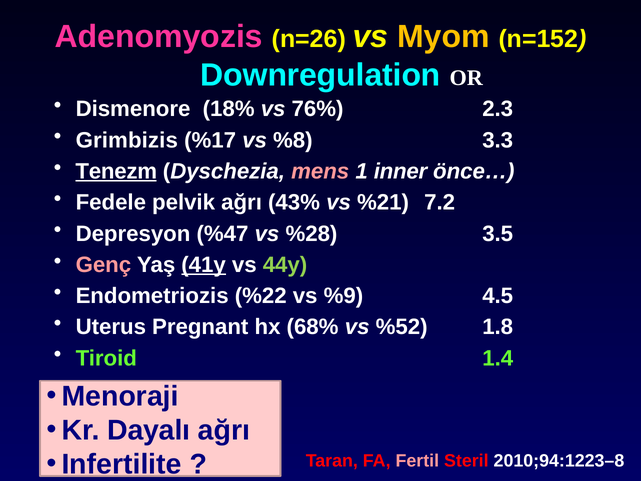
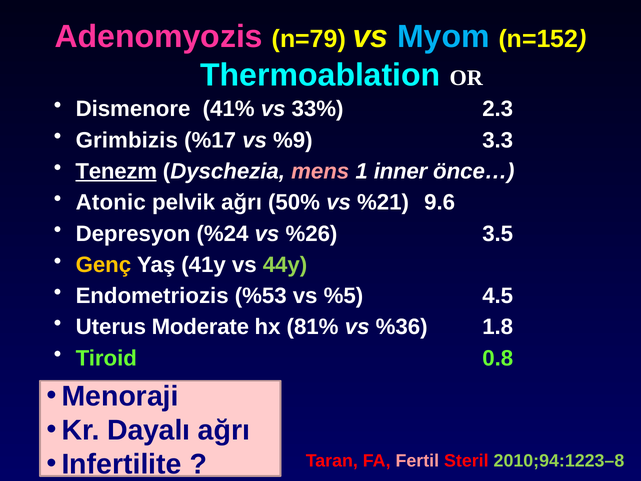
n=26: n=26 -> n=79 (309, 39)
Myom colour: yellow -> light blue (444, 37)
Downregulation: Downregulation -> Thermoablation (320, 75)
18%: 18% -> 41% (229, 109)
76%: 76% -> 33% (317, 109)
%8: %8 -> %9 (293, 140)
Fedele: Fedele -> Atonic (111, 202)
43%: 43% -> 50% (294, 202)
7.2: 7.2 -> 9.6 (440, 202)
%47: %47 -> %24 (222, 234)
%28: %28 -> %26 (311, 234)
Genç colour: pink -> yellow (103, 265)
41y underline: present -> none (204, 265)
%22: %22 -> %53 (261, 296)
%9: %9 -> %5 (343, 296)
Pregnant: Pregnant -> Moderate (200, 327)
68%: 68% -> 81% (313, 327)
%52: %52 -> %36 (402, 327)
1.4: 1.4 -> 0.8 (498, 358)
2010;94:1223–8 colour: white -> light green (559, 461)
